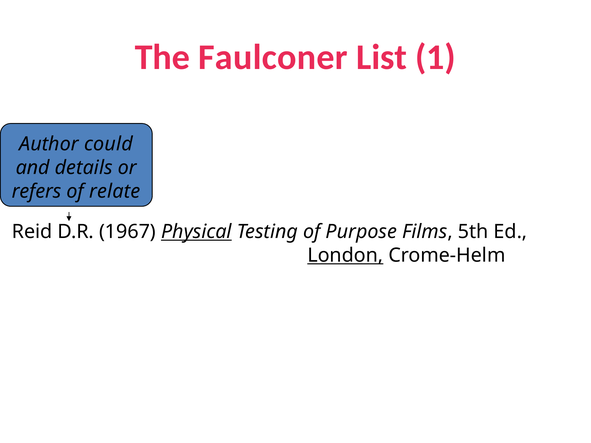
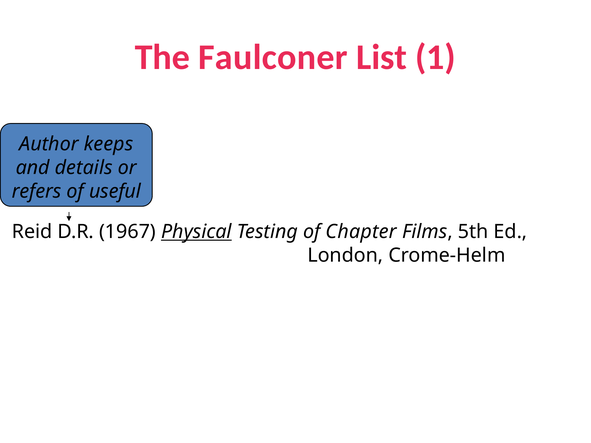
could: could -> keeps (109, 144)
relate: relate -> useful (115, 191)
Purpose: Purpose -> Chapter (361, 232)
London underline: present -> none (345, 255)
